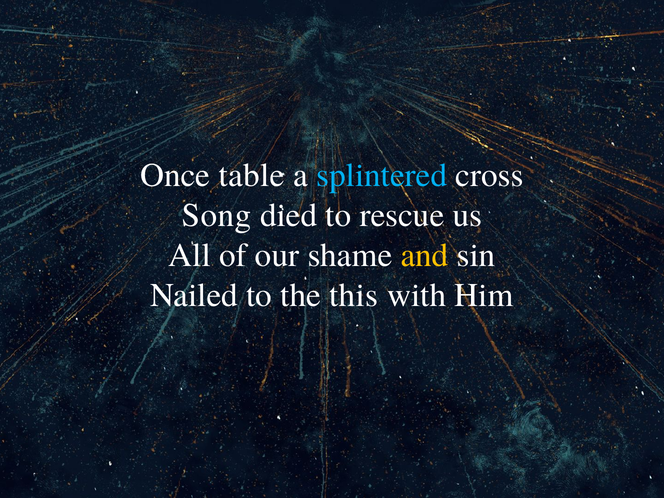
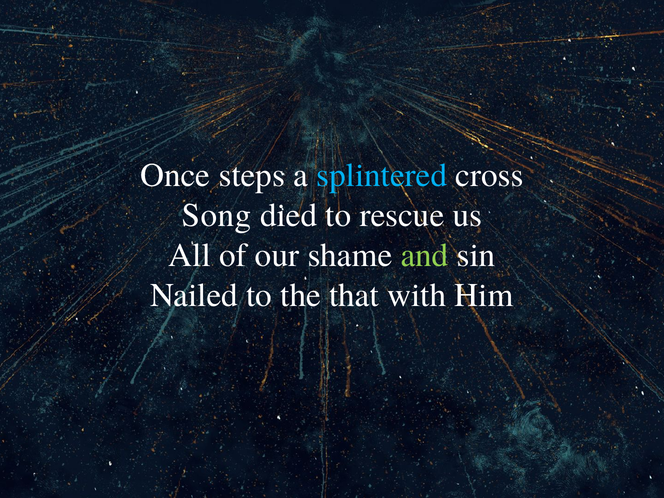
table: table -> steps (252, 176)
and colour: yellow -> light green (424, 255)
this: this -> that (354, 295)
